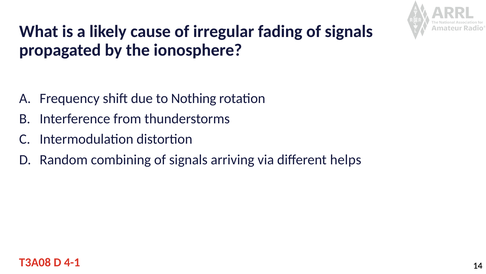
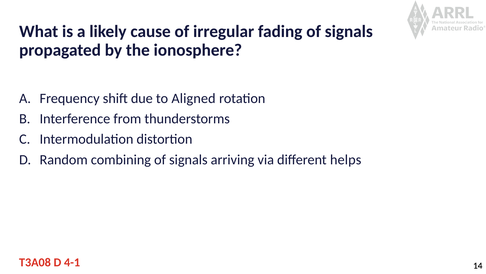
Nothing: Nothing -> Aligned (194, 98)
